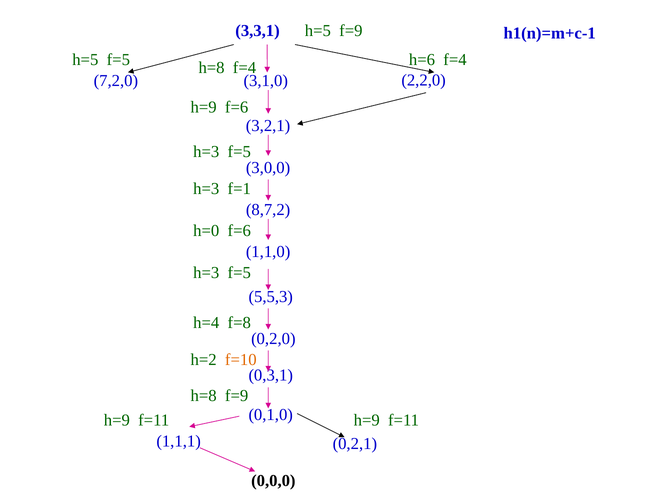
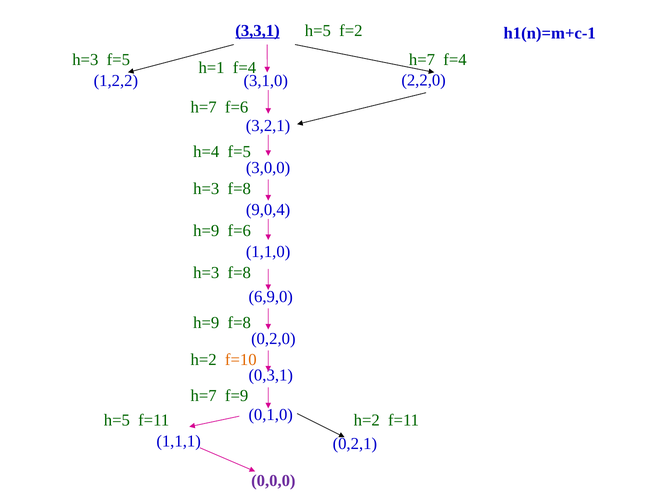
3,3,1 underline: none -> present (258, 31)
h=5 f=9: f=9 -> f=2 (351, 31)
h=5: h=5 -> h=3 (85, 60)
f=5 h=8: h=8 -> h=1 (212, 68)
f=4 h=6: h=6 -> h=7 (422, 60)
7,2,0: 7,2,0 -> 1,2,2 (116, 81)
h=9: h=9 -> h=7 (204, 107)
h=3: h=3 -> h=4 (206, 152)
f=1: f=1 -> f=8 (239, 189)
8,7,2: 8,7,2 -> 9,0,4 (268, 210)
h=0: h=0 -> h=9 (206, 231)
f=5: f=5 -> f=8 (239, 273)
5,5,3: 5,5,3 -> 6,9,0 (271, 297)
h=4: h=4 -> h=9 (206, 323)
h=8: h=8 -> h=7 (204, 396)
h=9: h=9 -> h=5 (117, 420)
f=11 h=9: h=9 -> h=2 (367, 420)
0,0,0 colour: black -> purple (273, 481)
